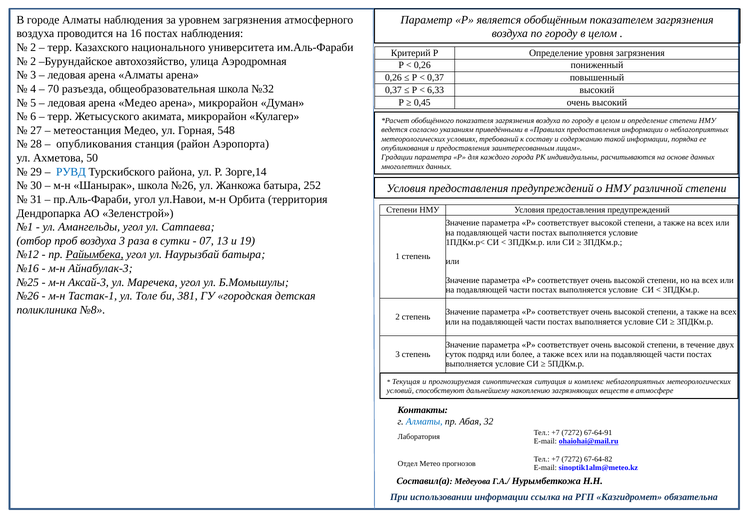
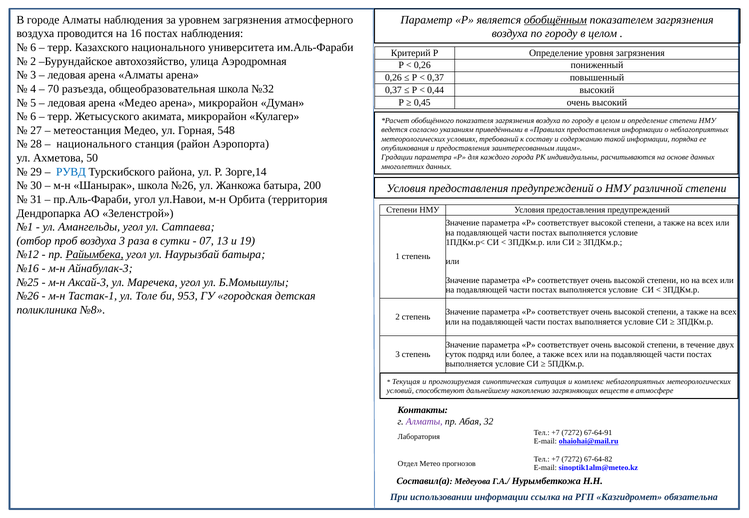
обобщённым underline: none -> present (555, 20)
2: 2 -> 6 (33, 48)
6,33: 6,33 -> 0,44 (436, 90)
опубликования: опубликования -> национального (94, 144)
252: 252 -> 200 (312, 186)
381: 381 -> 953 (188, 296)
Алматы colour: blue -> purple (424, 422)
